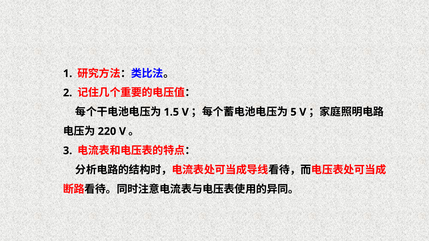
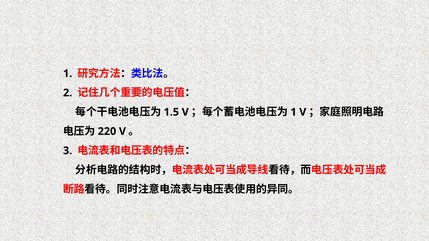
5: 5 -> 1 (293, 112)
